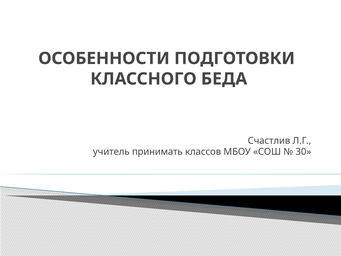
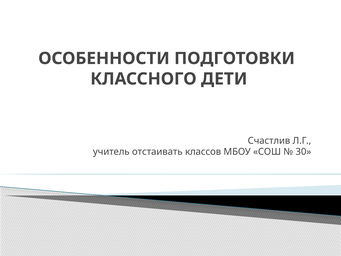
БЕДА: БЕДА -> ДЕТИ (224, 79)
принимать: принимать -> отстаивать (157, 152)
